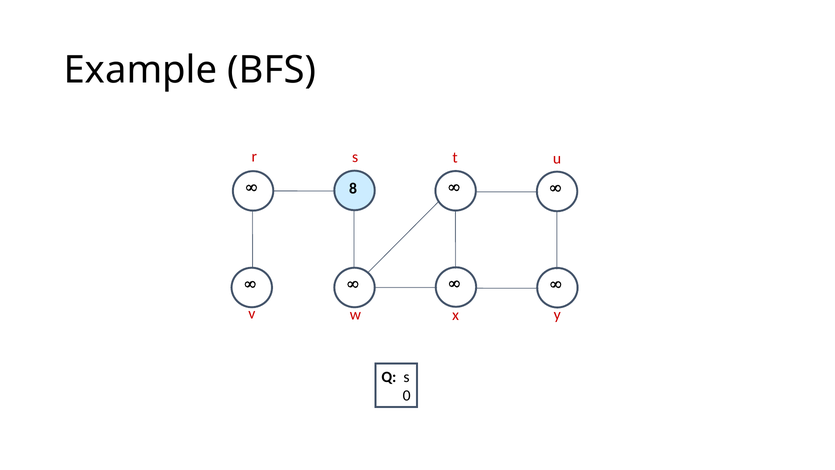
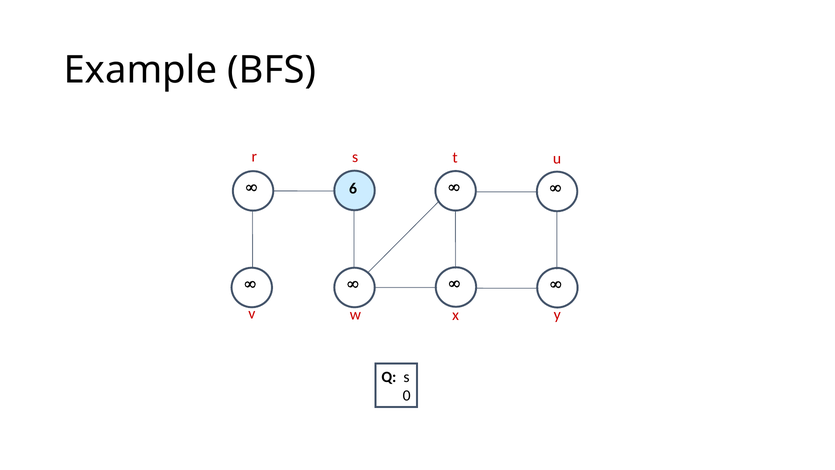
8: 8 -> 6 (353, 188)
